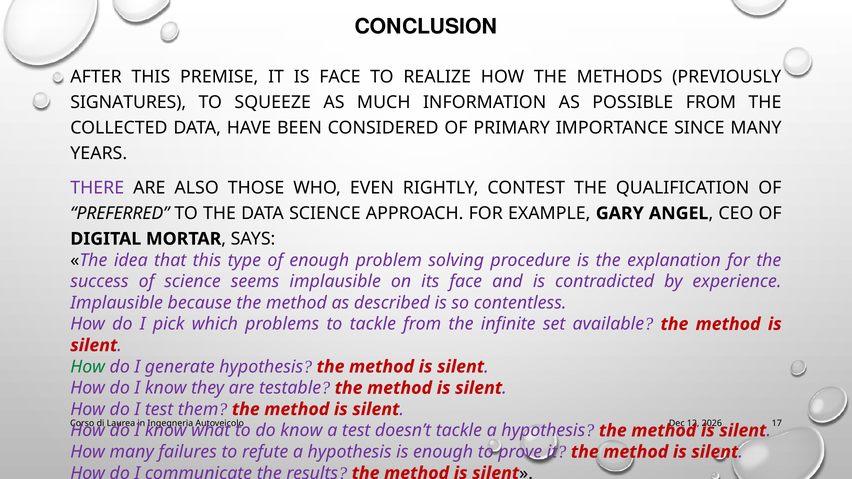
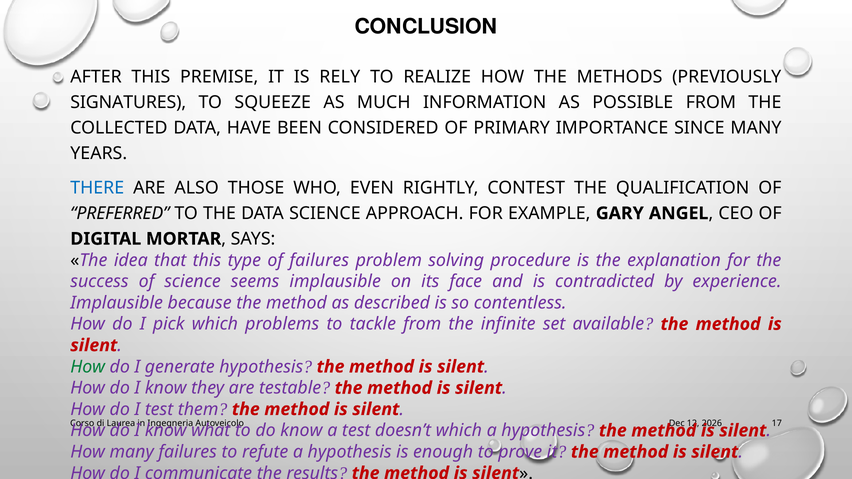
IS FACE: FACE -> RELY (340, 77)
THERE colour: purple -> blue (97, 188)
of enough: enough -> failures (319, 260)
doesn’t tackle: tackle -> which (459, 431)
